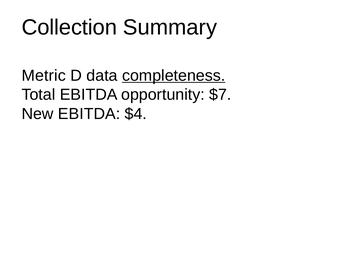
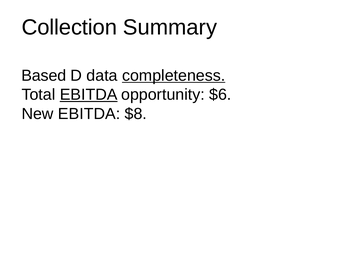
Metric: Metric -> Based (44, 75)
EBITDA underline: none -> present (89, 95)
$7: $7 -> $6 (220, 95)
$4: $4 -> $8 (136, 114)
